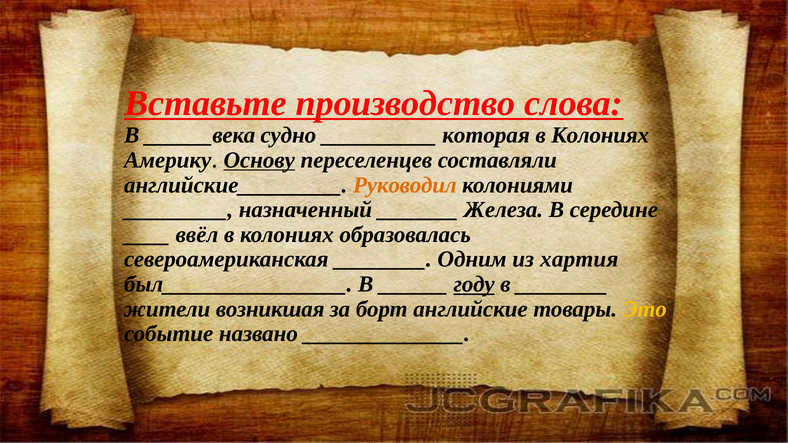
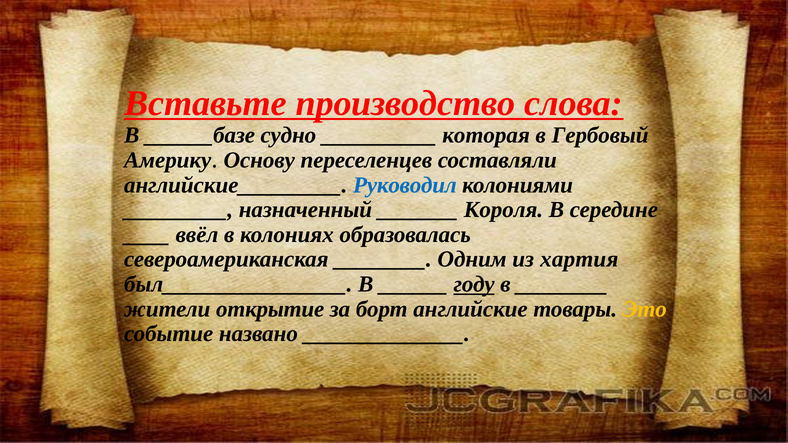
______века: ______века -> ______базе (200, 135)
Колониях: Колониях -> Гербовый (600, 135)
Основу underline: present -> none (259, 160)
Руководил colour: orange -> blue (405, 185)
Железа: Железа -> Короля (503, 210)
возникшая: возникшая -> открытие (270, 309)
